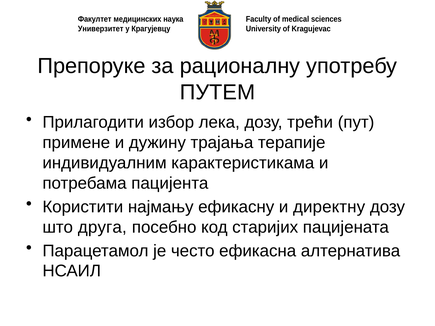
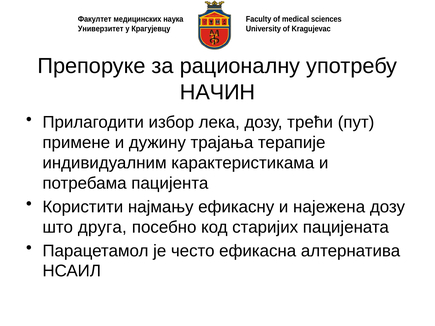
ПУТЕМ: ПУТЕМ -> НАЧИН (218, 92)
директну: директну -> најежена (329, 207)
